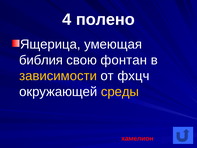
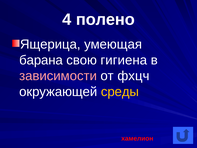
библия: библия -> барана (41, 60)
фонтан: фонтан -> гигиена (124, 60)
зависимости colour: yellow -> pink (58, 76)
